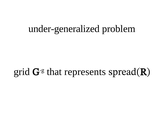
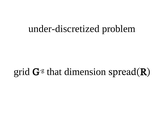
under-generalized: under-generalized -> under-discretized (64, 29)
represents: represents -> dimension (85, 72)
